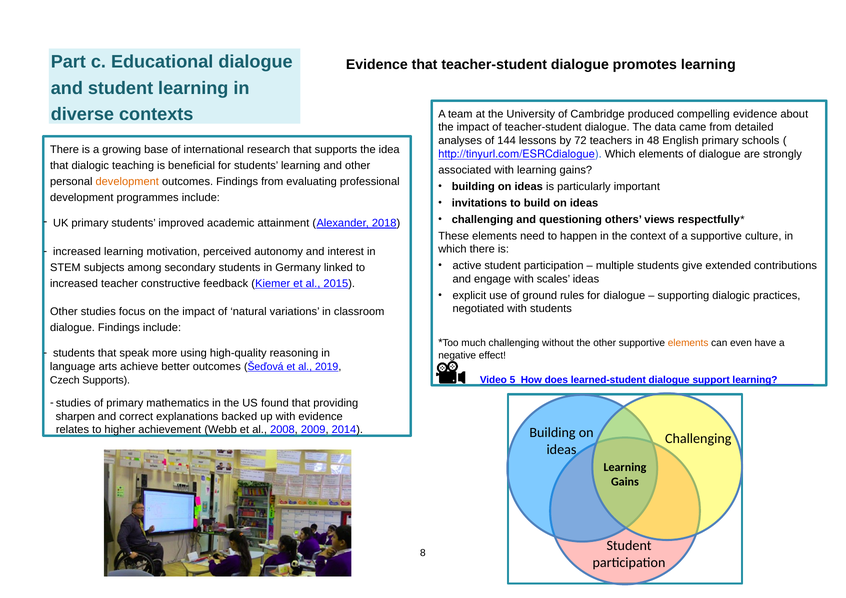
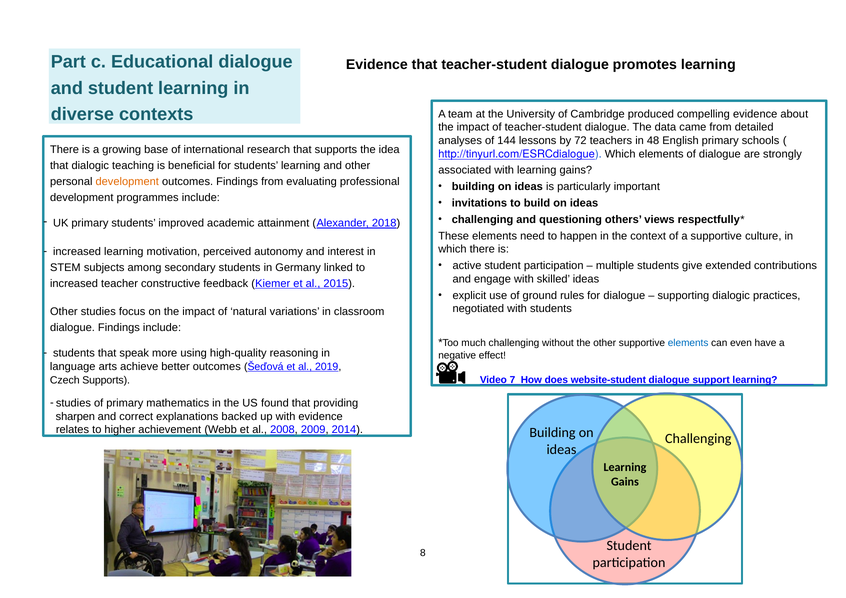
scales: scales -> skilled (553, 279)
elements colour: orange -> blue (688, 343)
5: 5 -> 7 (512, 380)
learned-student: learned-student -> website-student (608, 380)
